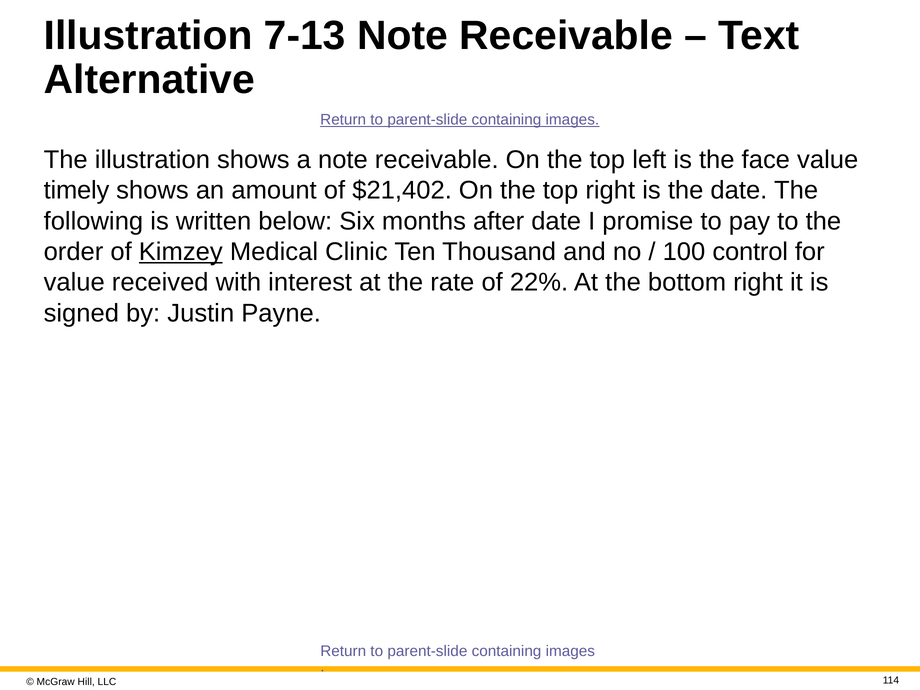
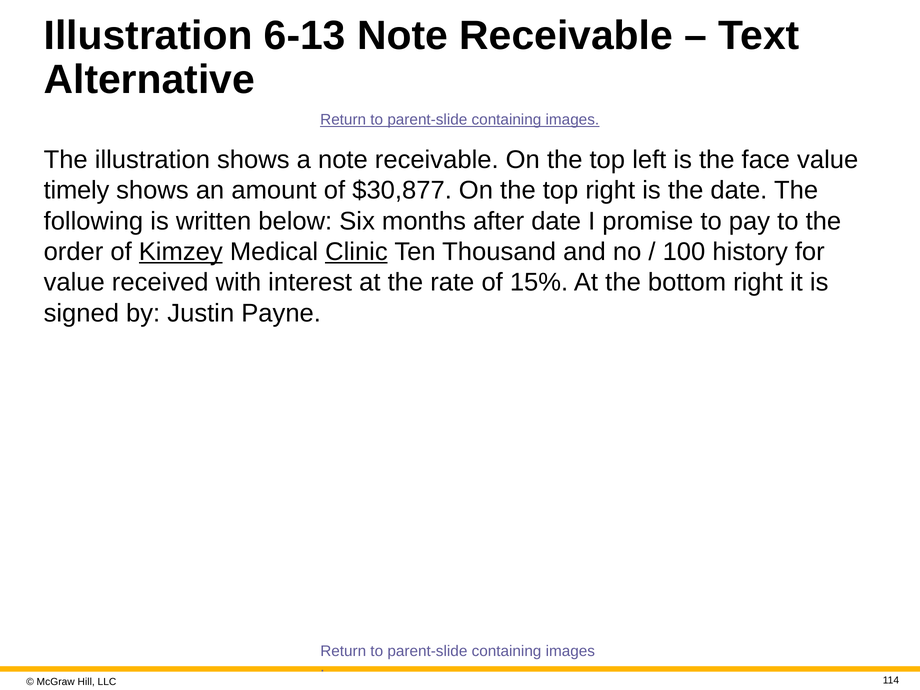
7-13: 7-13 -> 6-13 (305, 36)
$21,402: $21,402 -> $30,877 (402, 190)
Clinic underline: none -> present (356, 252)
control: control -> history (750, 252)
22%: 22% -> 15% (539, 282)
